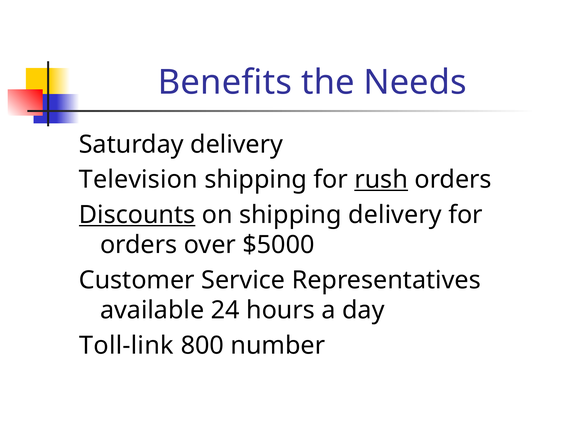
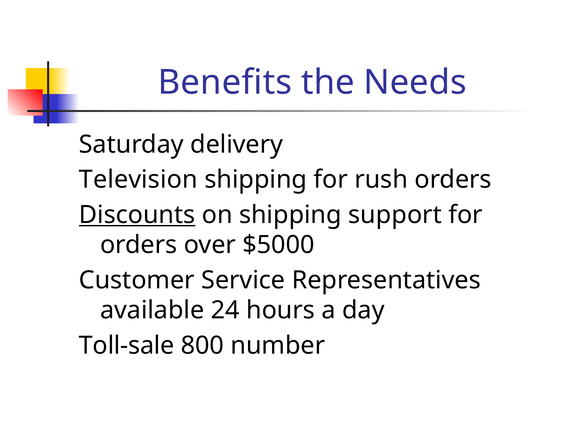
rush underline: present -> none (381, 180)
shipping delivery: delivery -> support (395, 215)
Toll-link: Toll-link -> Toll-sale (127, 346)
